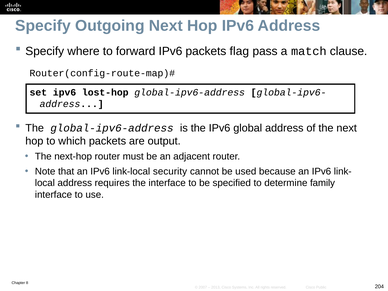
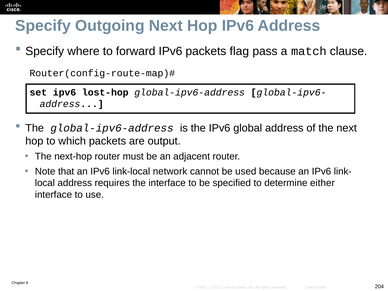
security: security -> network (170, 171)
family: family -> either (322, 183)
